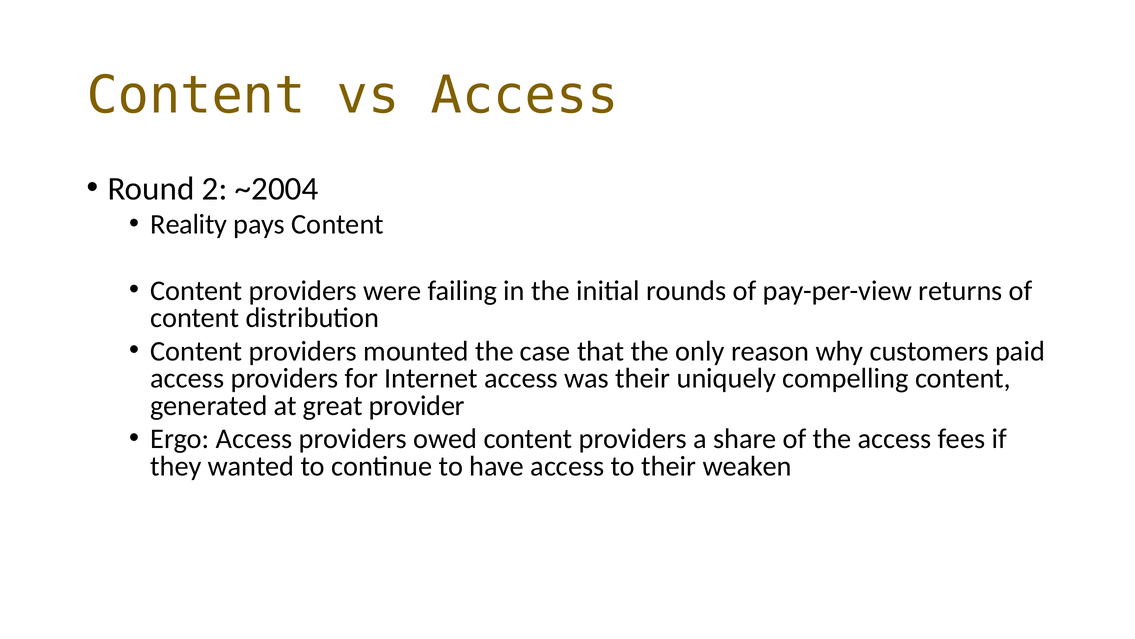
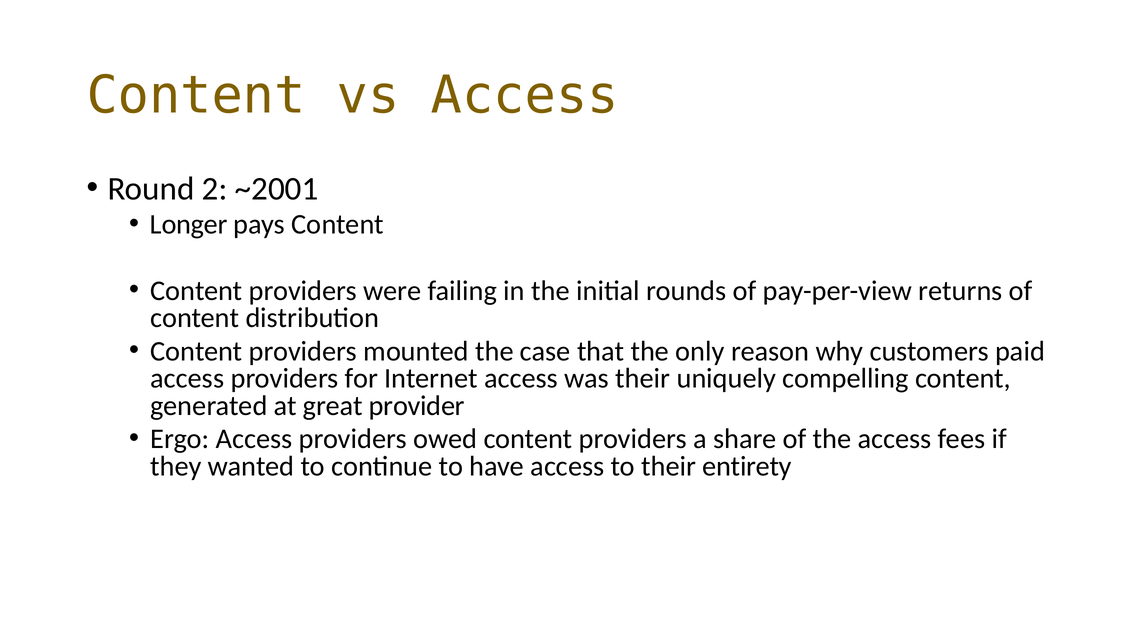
~2004: ~2004 -> ~2001 (277, 189)
Reality: Reality -> Longer (189, 224)
weaken: weaken -> entirety (747, 466)
